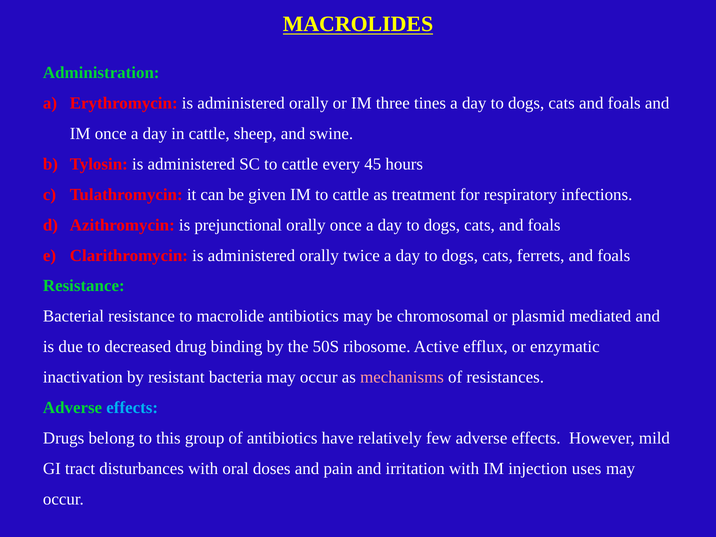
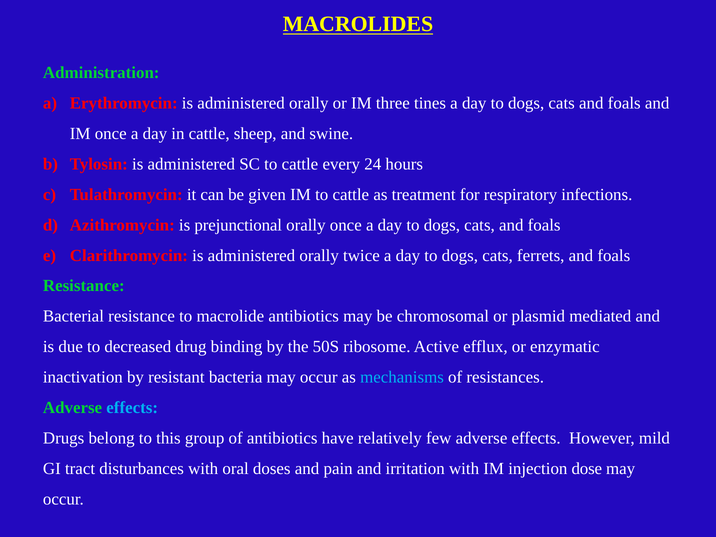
45: 45 -> 24 (373, 164)
mechanisms colour: pink -> light blue (402, 377)
uses: uses -> dose (587, 469)
